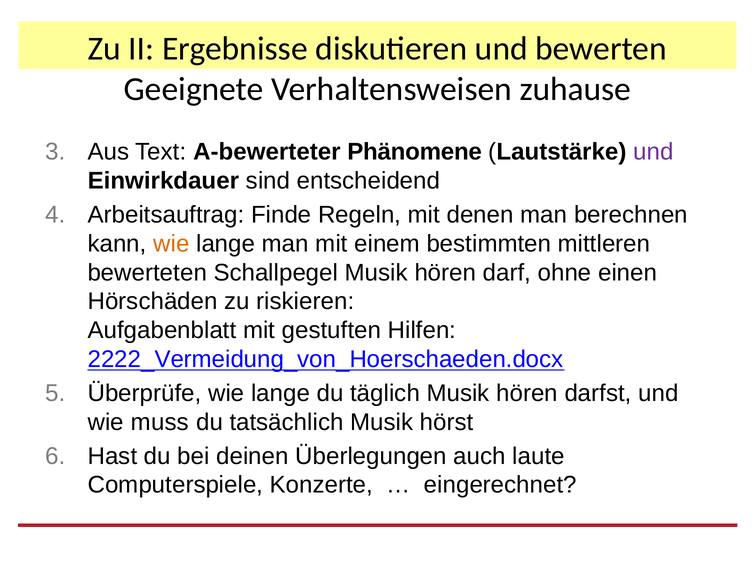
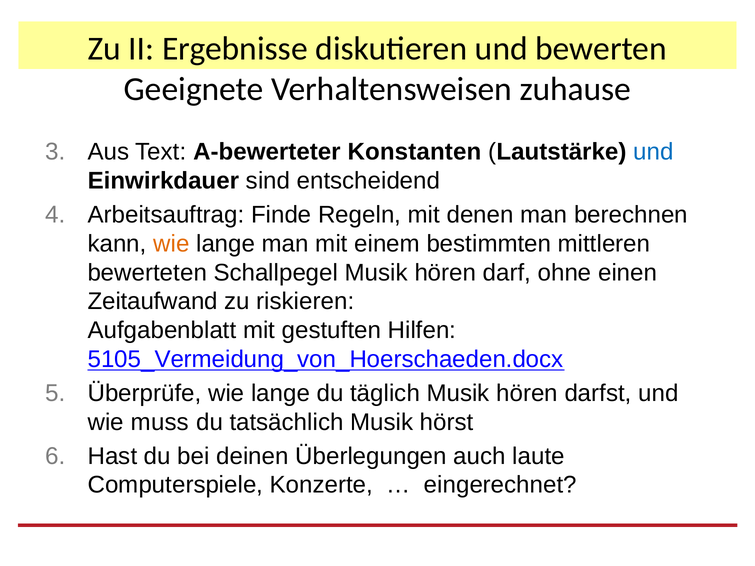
Phänomene: Phänomene -> Konstanten (414, 152)
und colour: purple -> blue (653, 152)
Hörschäden: Hörschäden -> Zeitaufwand (153, 302)
2222_Vermeidung_von_Hoerschaeden.docx: 2222_Vermeidung_von_Hoerschaeden.docx -> 5105_Vermeidung_von_Hoerschaeden.docx (326, 359)
